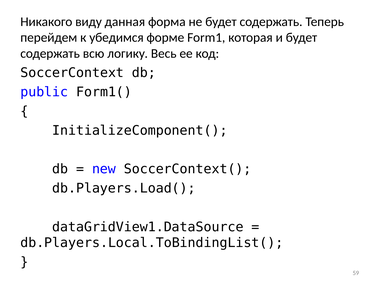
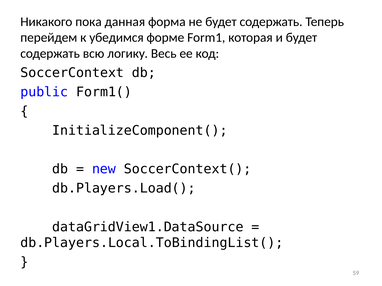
виду: виду -> пока (88, 22)
